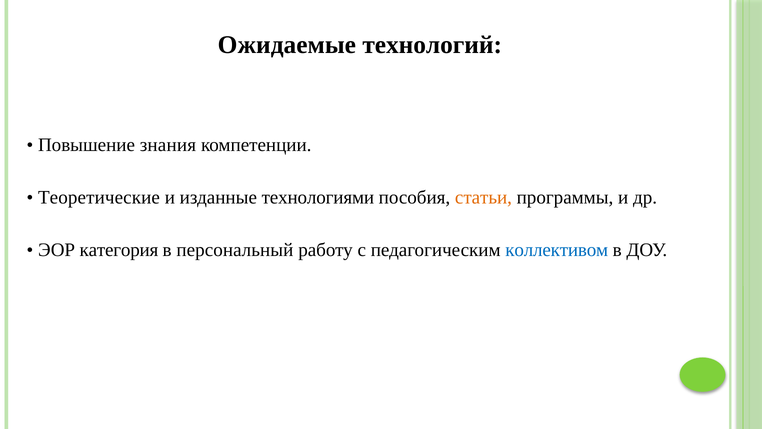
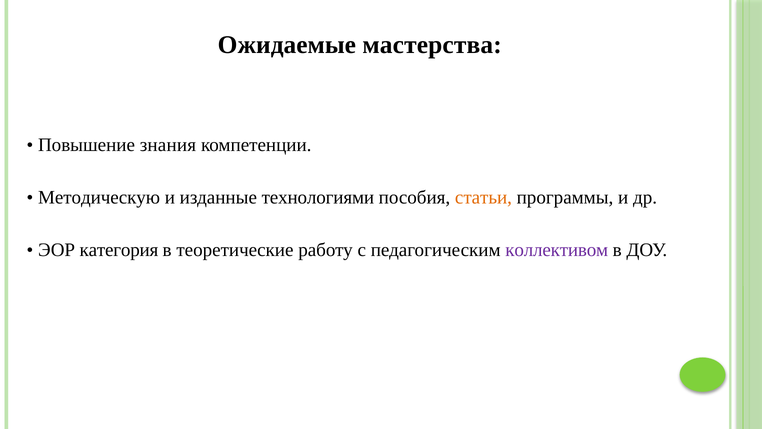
технологий: технологий -> мастерства (432, 45)
Теоретические: Теоретические -> Методическую (99, 197)
персональный: персональный -> теоретические (235, 250)
коллективом colour: blue -> purple (557, 250)
